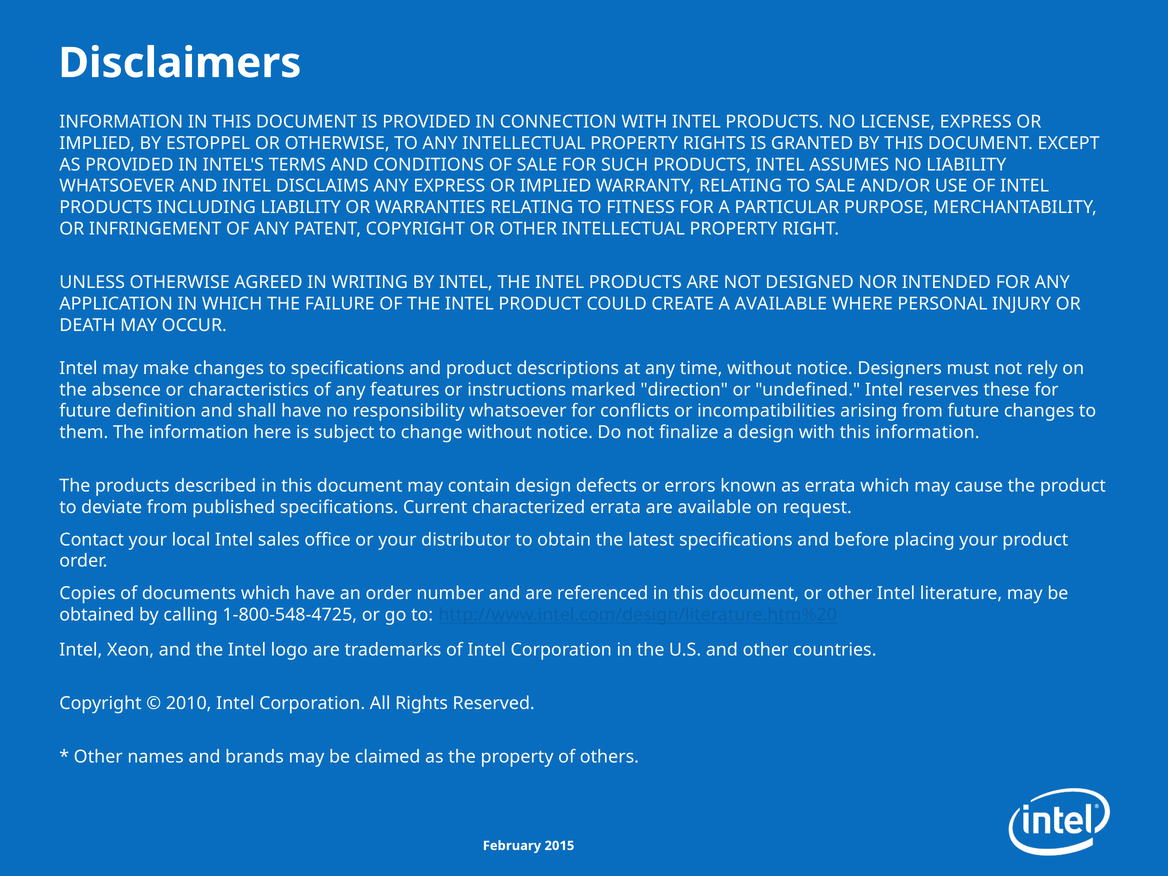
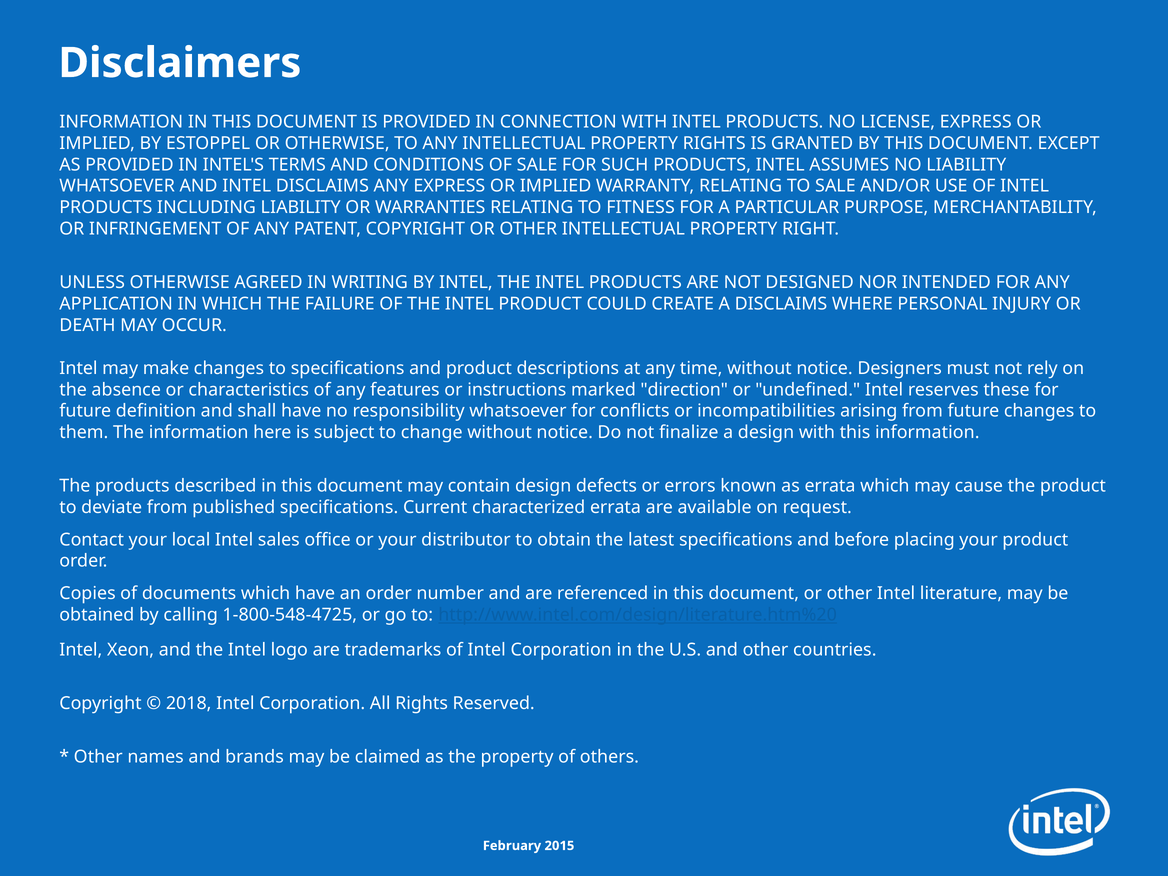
A AVAILABLE: AVAILABLE -> DISCLAIMS (781, 304)
2010: 2010 -> 2018 (189, 703)
